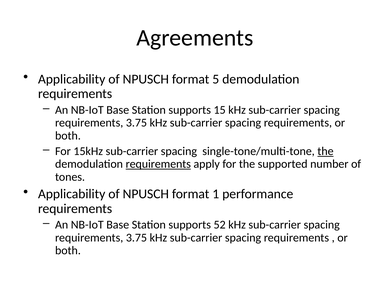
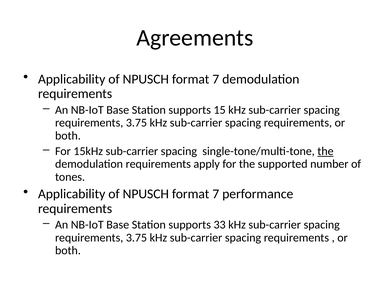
5: 5 -> 7 (216, 79)
requirements underline: present -> none (158, 164)
1: 1 -> 7 (216, 194)
52: 52 -> 33 (220, 225)
